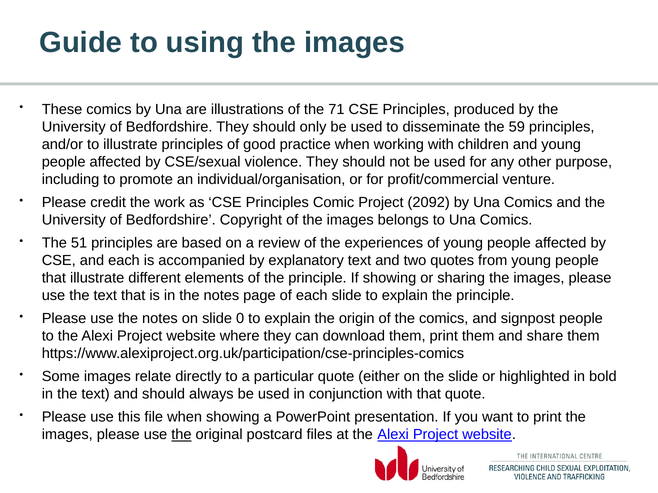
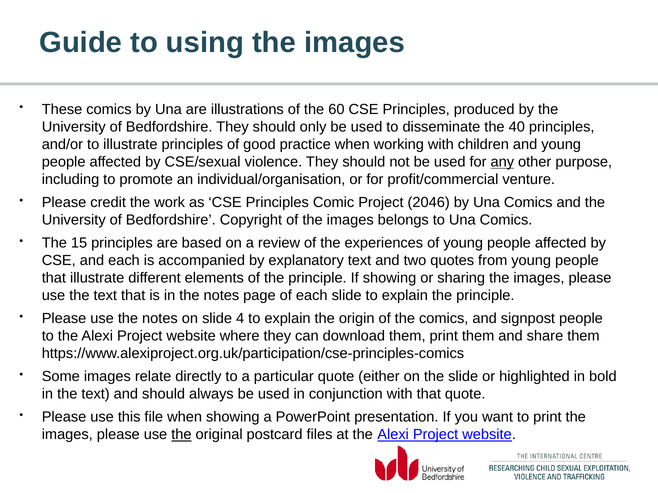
71: 71 -> 60 (336, 109)
59: 59 -> 40 (517, 127)
any underline: none -> present (502, 162)
2092: 2092 -> 2046 (429, 203)
51: 51 -> 15 (79, 243)
0: 0 -> 4 (240, 319)
